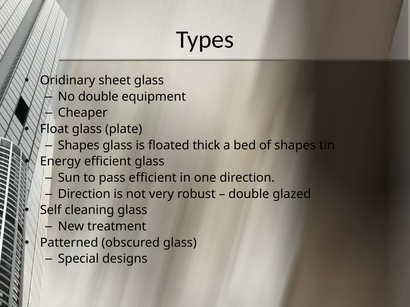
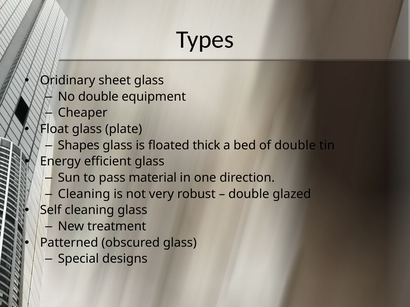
of shapes: shapes -> double (295, 146)
pass efficient: efficient -> material (153, 178)
Direction: Direction -> Cleaning (84, 194)
